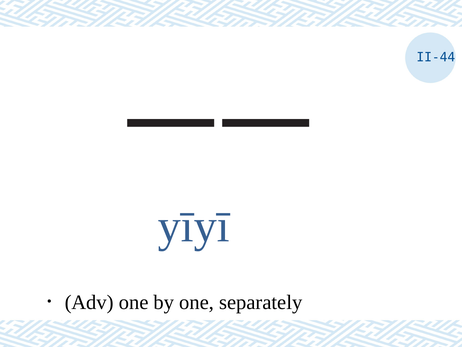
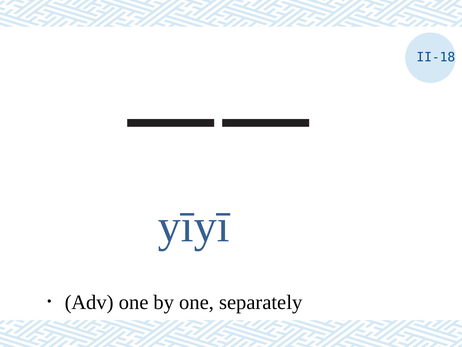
II-44: II-44 -> II-18 (436, 57)
